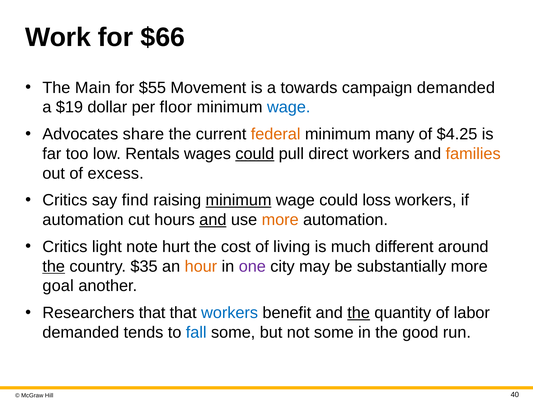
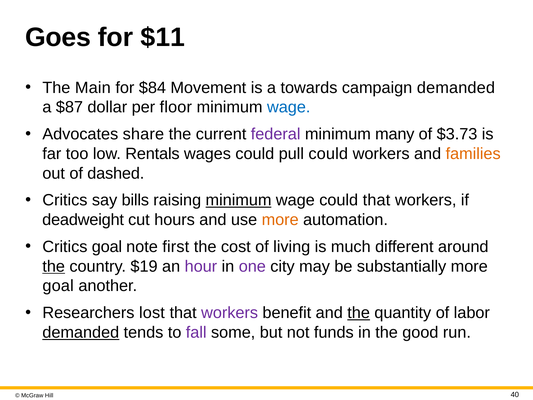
Work: Work -> Goes (58, 37)
$66: $66 -> $11 (163, 37)
$55: $55 -> $84 (152, 88)
$19: $19 -> $87 (69, 107)
federal colour: orange -> purple (276, 134)
$4.25: $4.25 -> $3.73 (457, 134)
could underline: present -> none (255, 154)
pull direct: direct -> could (328, 154)
excess: excess -> dashed (116, 173)
find: find -> bills (135, 200)
could loss: loss -> that (377, 200)
automation: automation -> deadweight (83, 220)
and underline: present -> none (213, 220)
Critics light: light -> goal (107, 247)
hurt: hurt -> first (176, 247)
$35: $35 -> $19 (144, 266)
hour colour: orange -> purple (201, 266)
Researchers that: that -> lost (152, 313)
workers colour: blue -> purple (230, 313)
demanded underline: none -> present (81, 332)
fall colour: blue -> purple (196, 332)
not some: some -> funds (334, 332)
